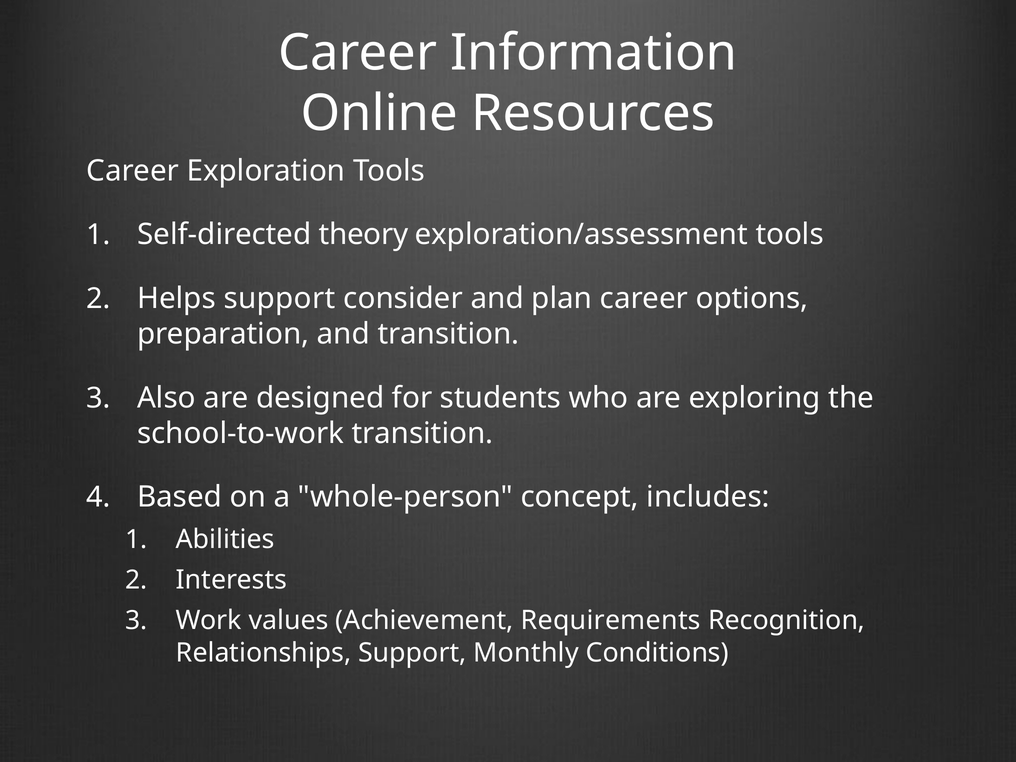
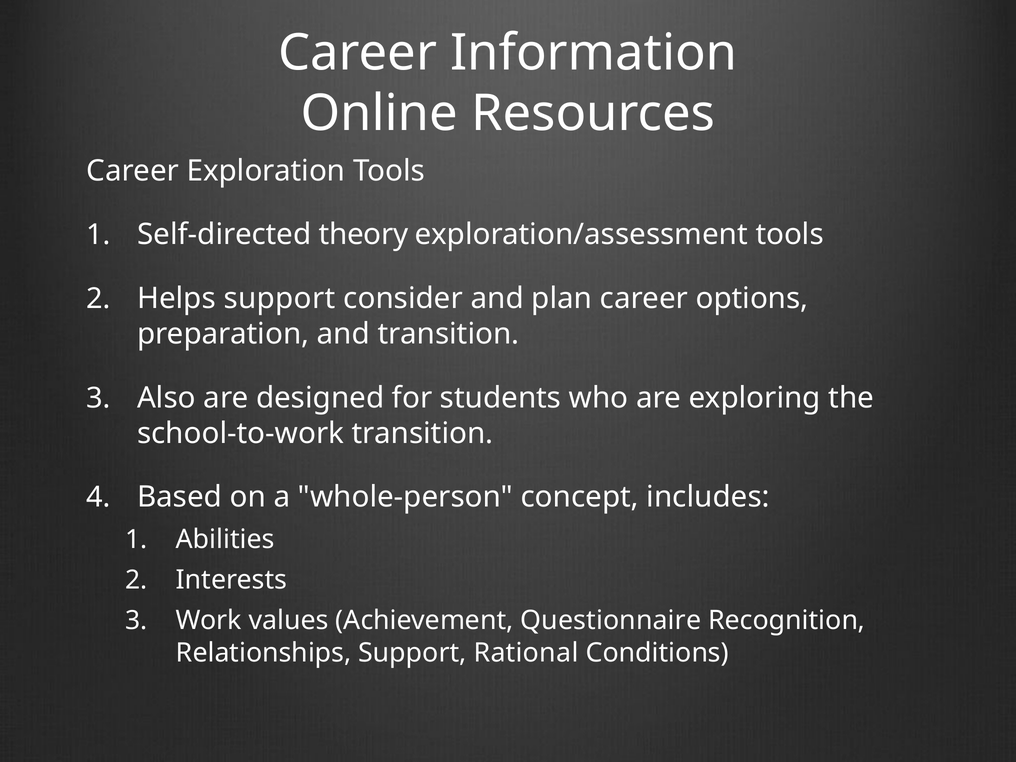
Requirements: Requirements -> Questionnaire (611, 621)
Monthly: Monthly -> Rational (526, 653)
